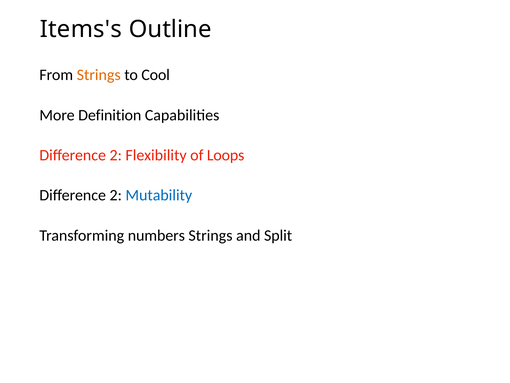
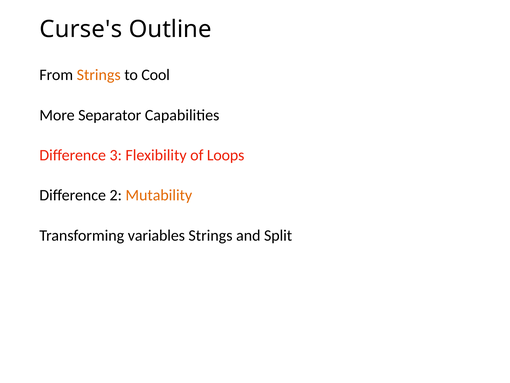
Items's: Items's -> Curse's (81, 29)
Definition: Definition -> Separator (110, 115)
2: 2 -> 3 (116, 155)
Mutability colour: blue -> orange (159, 195)
numbers: numbers -> variables (156, 235)
